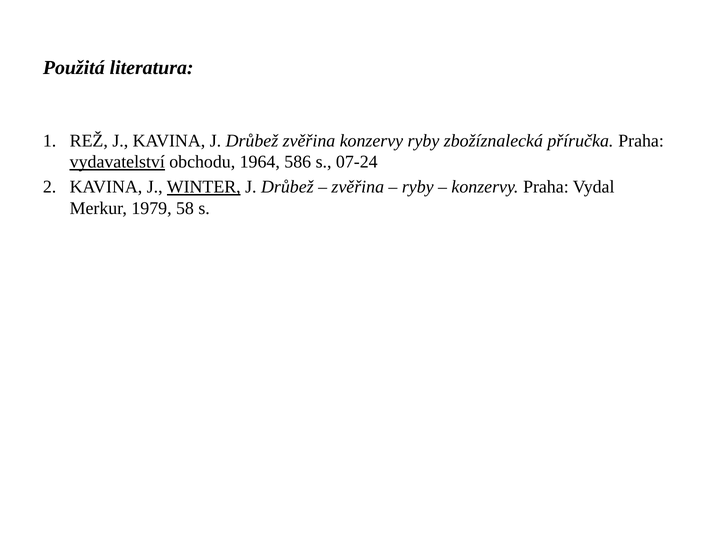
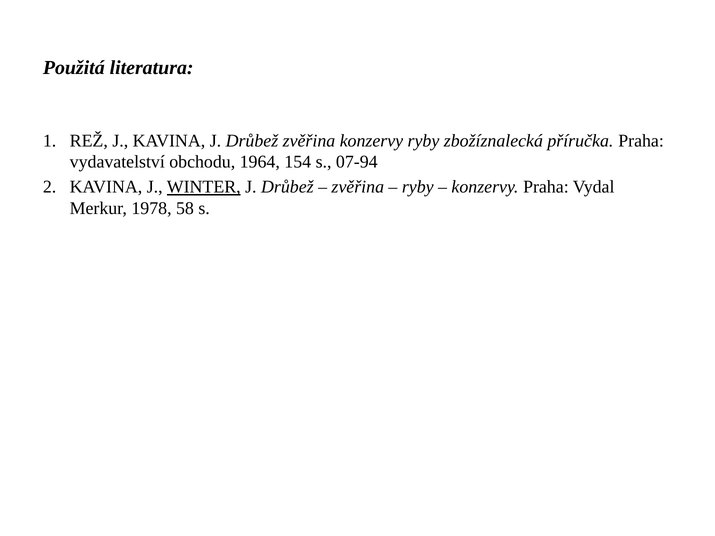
vydavatelství underline: present -> none (117, 162)
586: 586 -> 154 (298, 162)
07-24: 07-24 -> 07-94 (357, 162)
1979: 1979 -> 1978 (152, 209)
